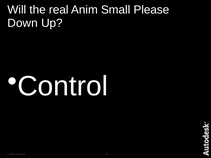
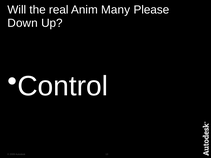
Small: Small -> Many (116, 10)
